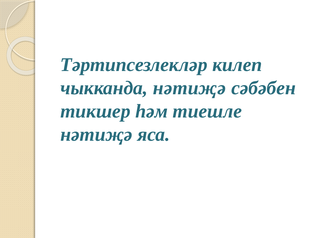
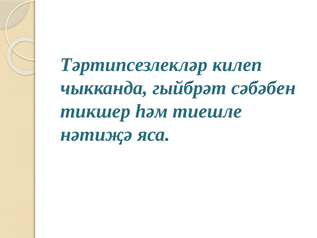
чыкканда нәтиҗә: нәтиҗә -> гыйбрәт (190, 88)
